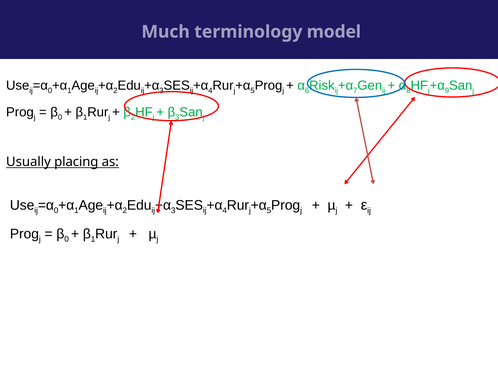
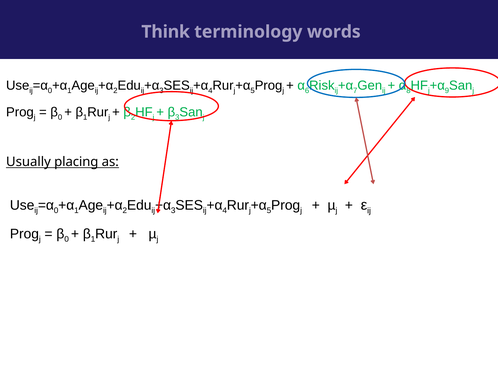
Much: Much -> Think (166, 32)
model: model -> words (334, 32)
